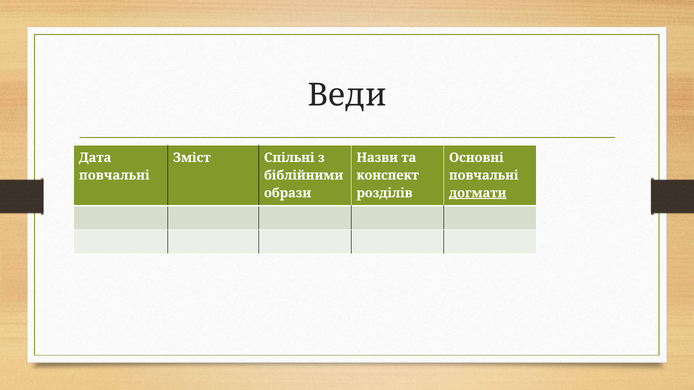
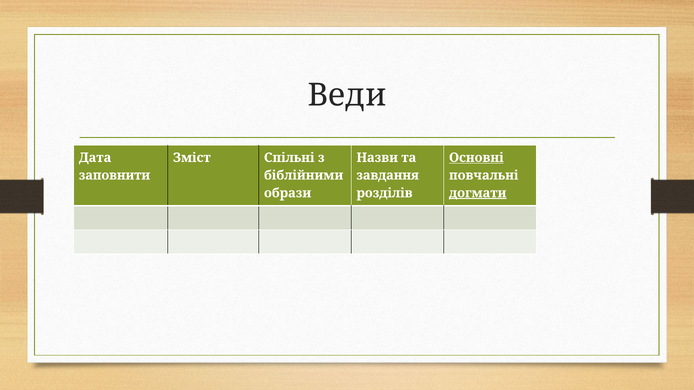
Основні underline: none -> present (476, 158)
повчальні: повчальні -> заповнити (114, 175)
конспект: конспект -> завдання (388, 175)
